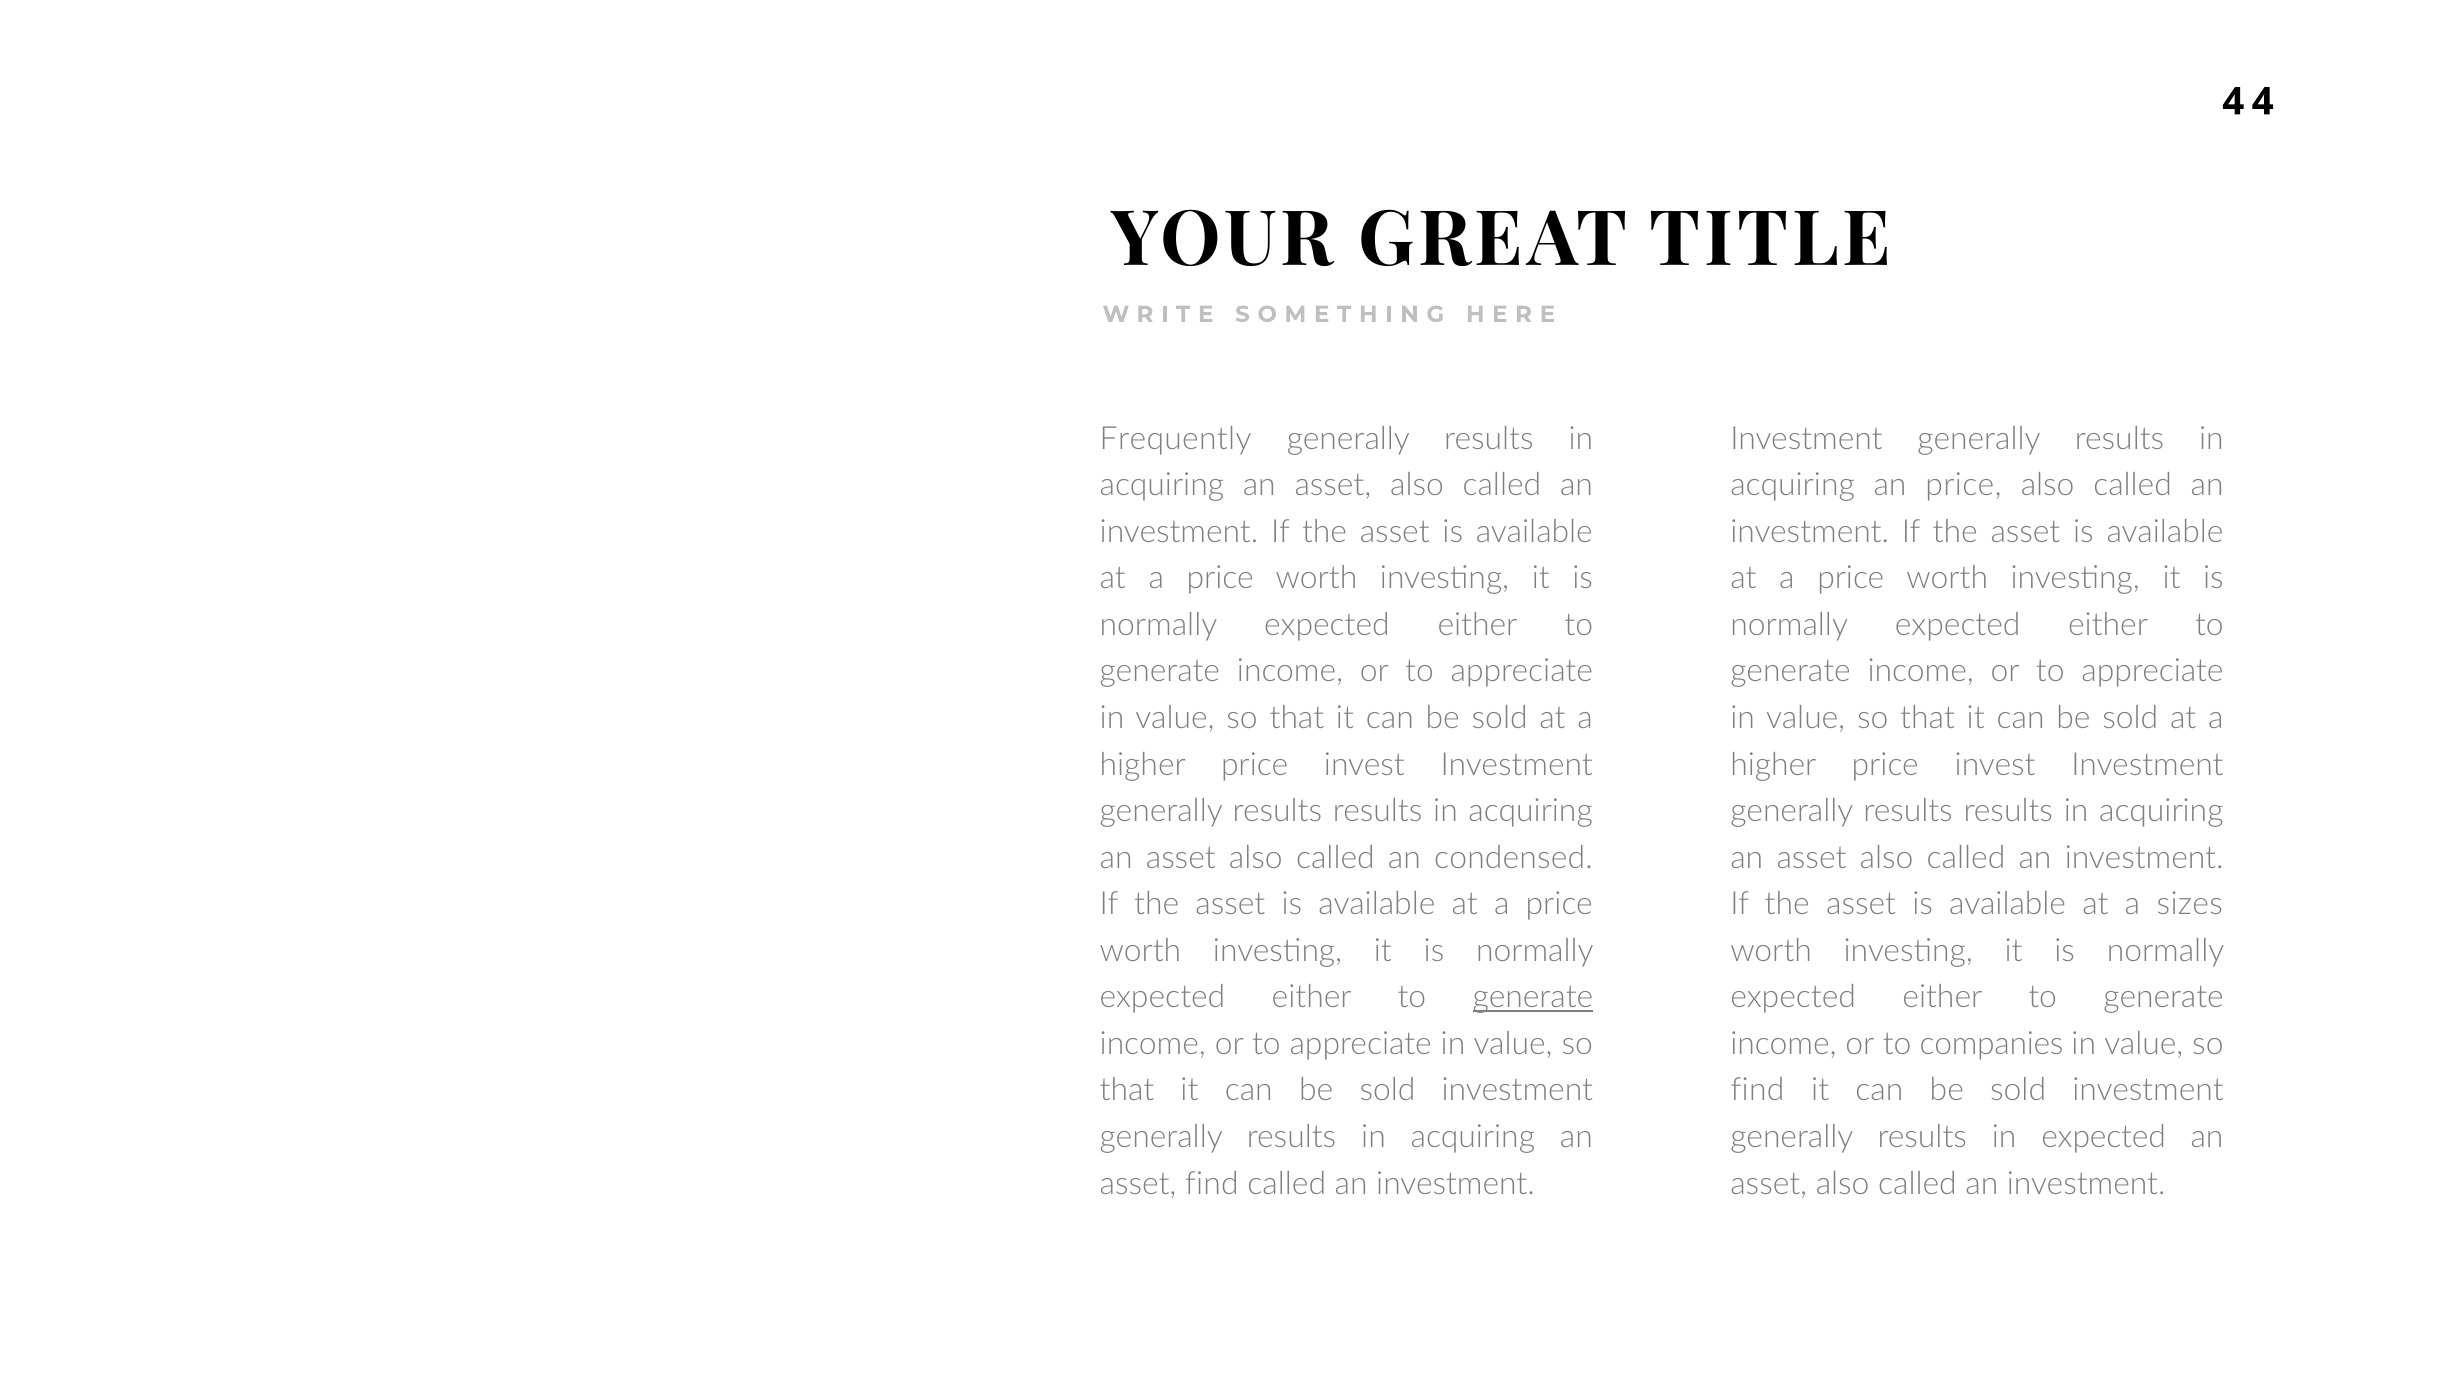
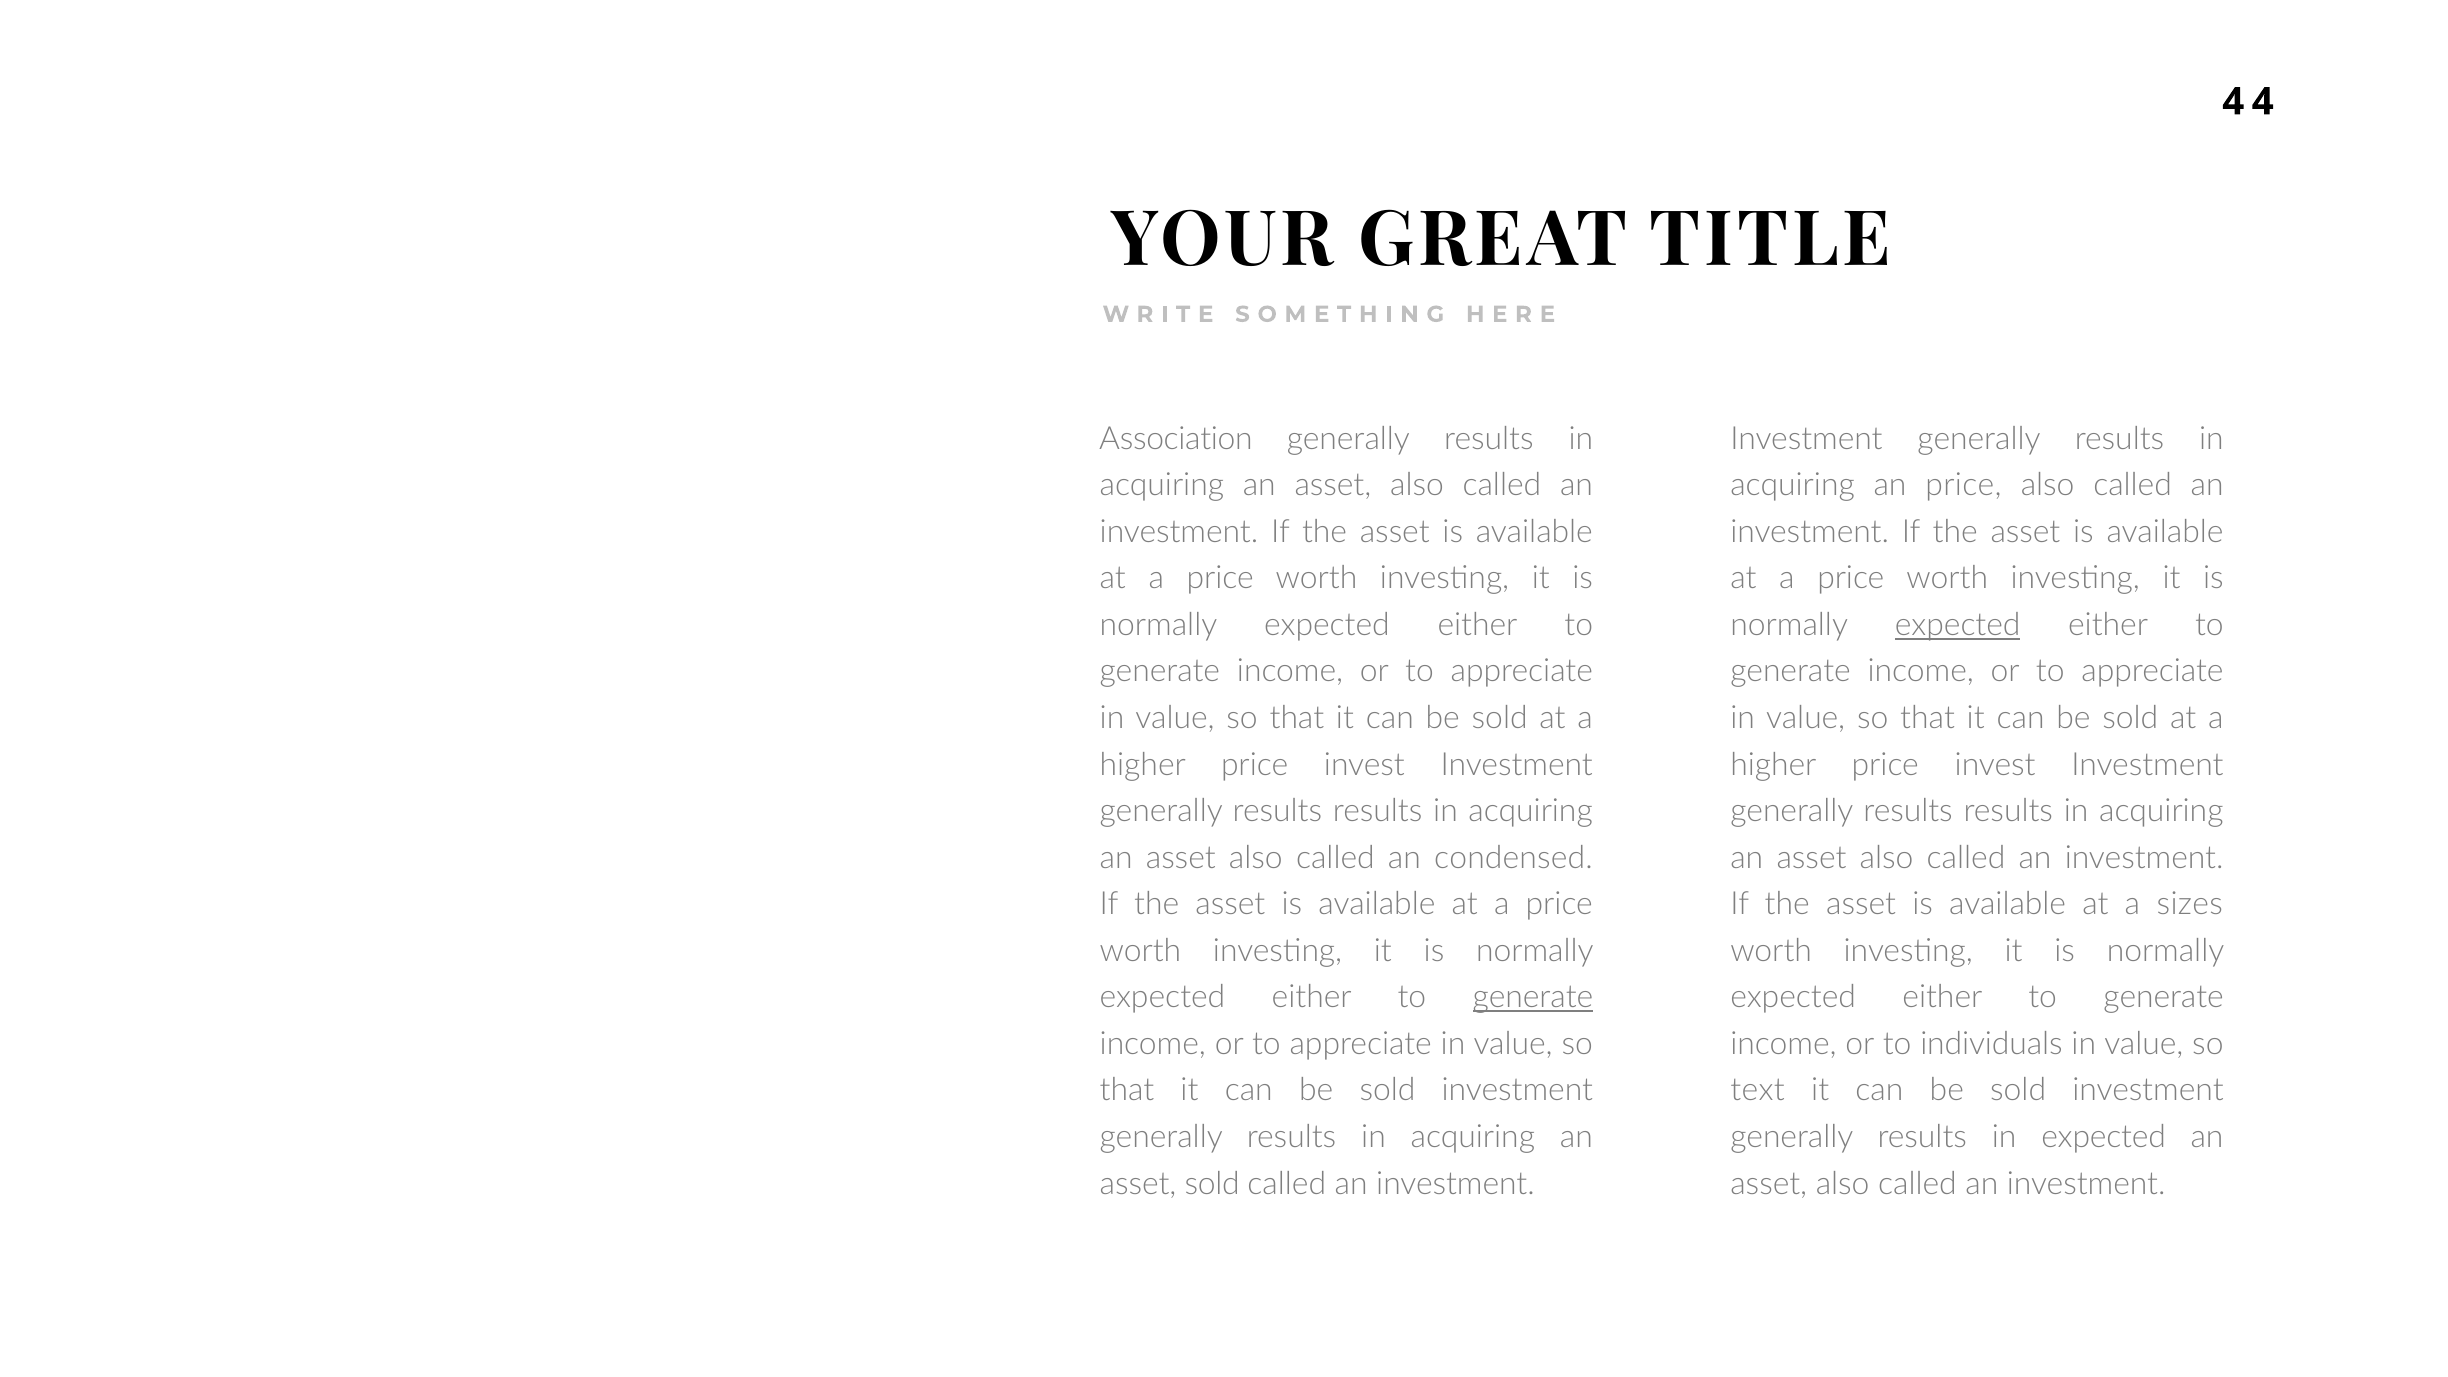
Frequently: Frequently -> Association (1176, 439)
expected underline: none -> present (1958, 625)
companies: companies -> individuals (1991, 1044)
find: find -> text (1758, 1091)
asset find: find -> sold (1212, 1184)
